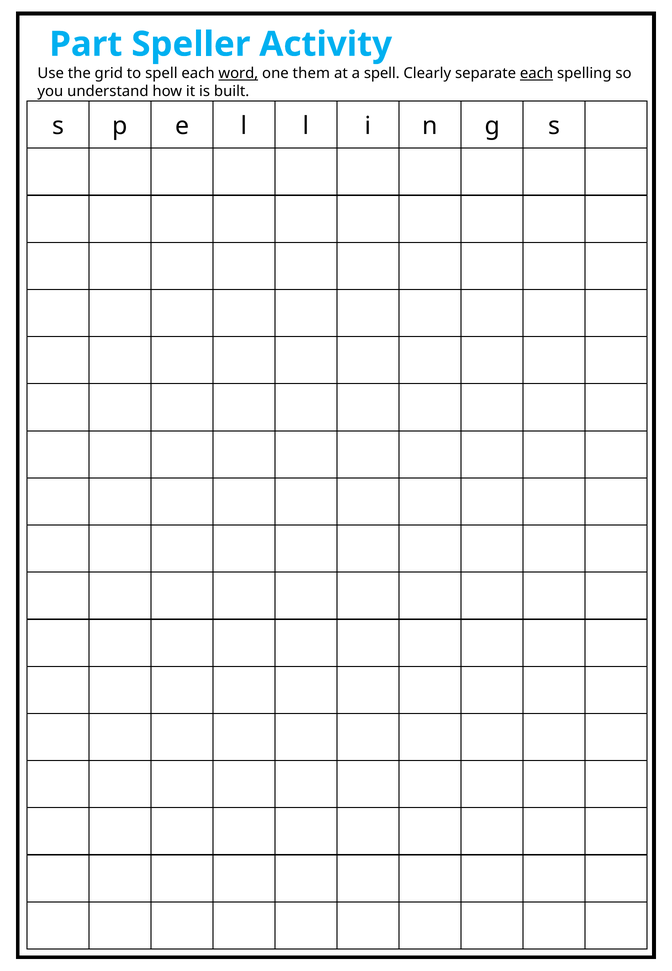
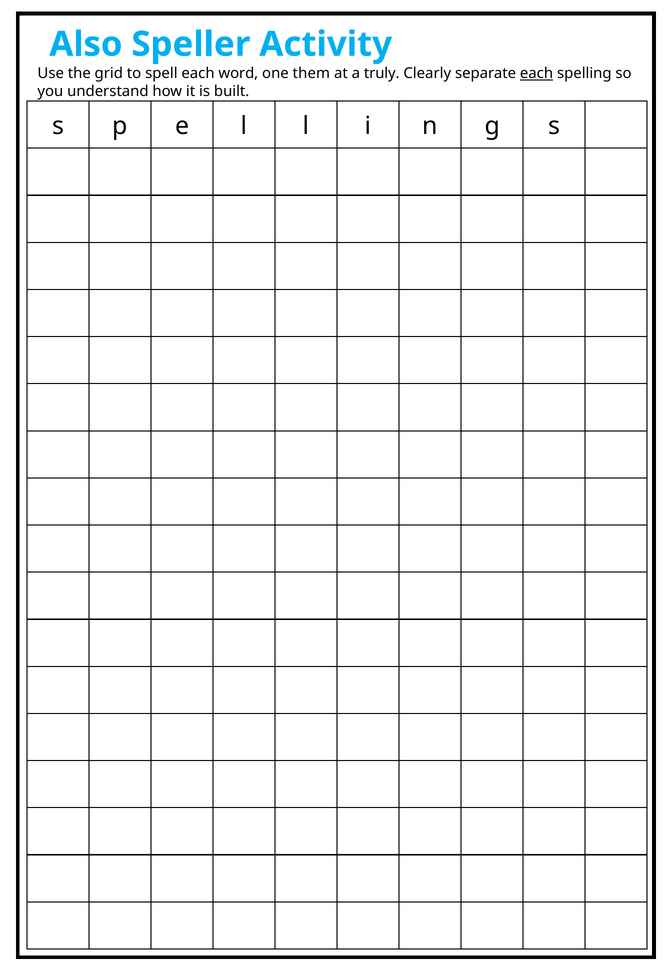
Part: Part -> Also (86, 44)
word underline: present -> none (238, 73)
a spell: spell -> truly (382, 73)
